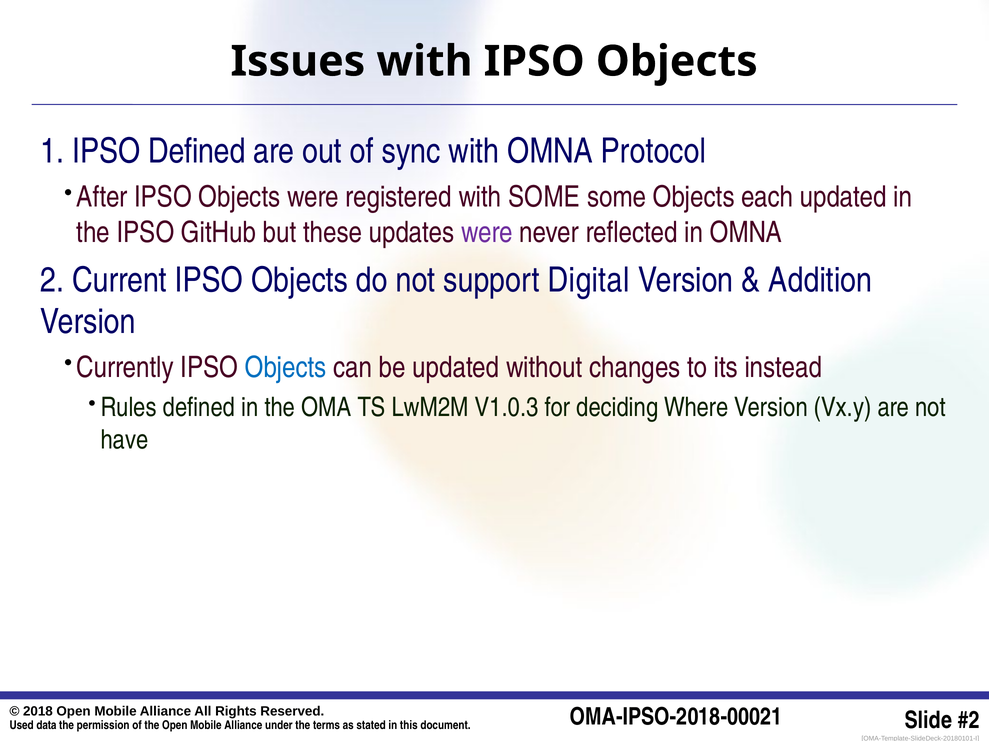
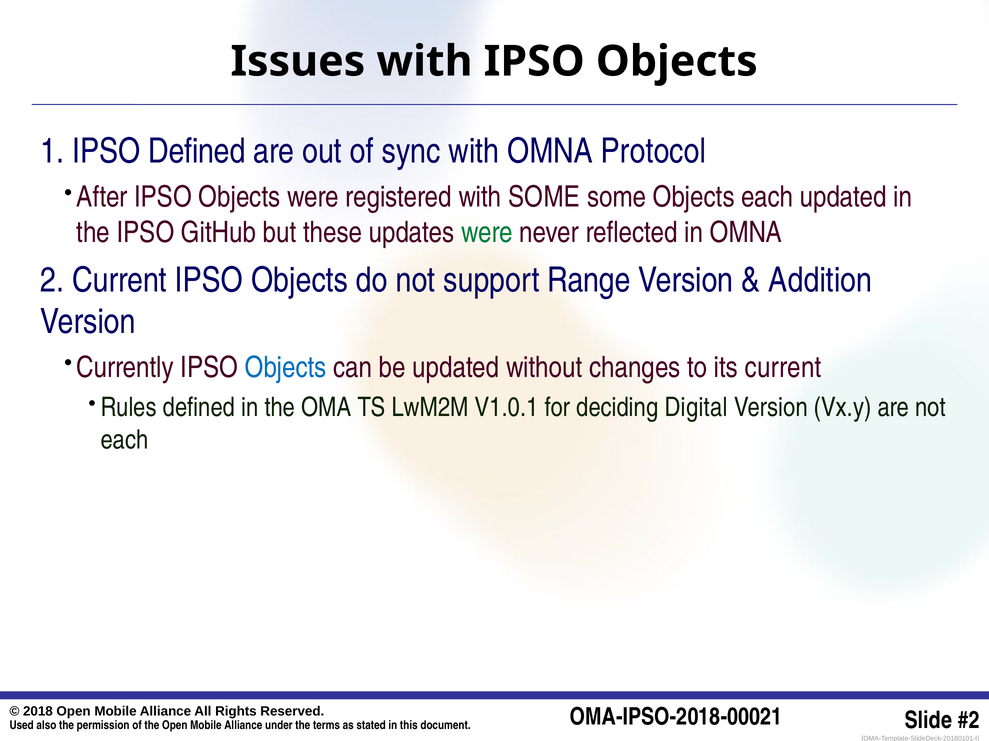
were colour: purple -> green (487, 233)
Digital: Digital -> Range (589, 280)
its instead: instead -> current (783, 368)
V1.0.3: V1.0.3 -> V1.0.1 (507, 408)
Where: Where -> Digital (696, 408)
have: have -> each (124, 440)
data: data -> also (46, 726)
